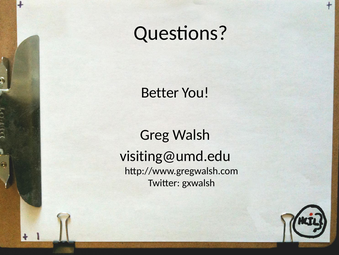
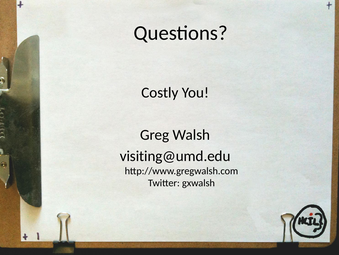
Better: Better -> Costly (160, 92)
